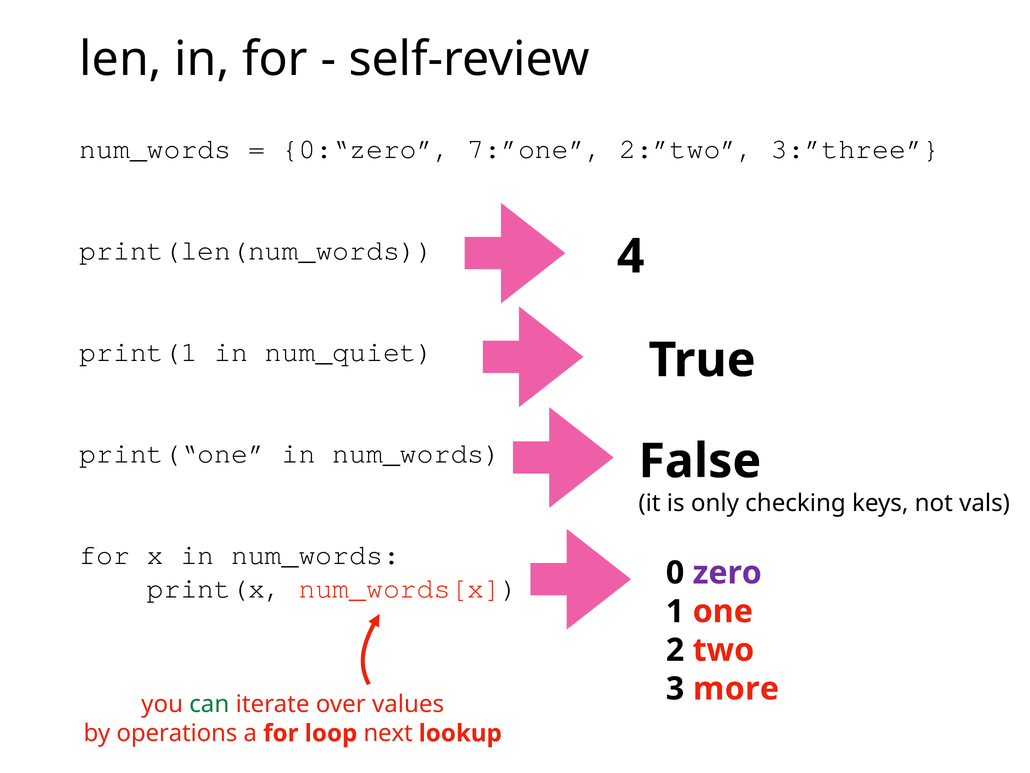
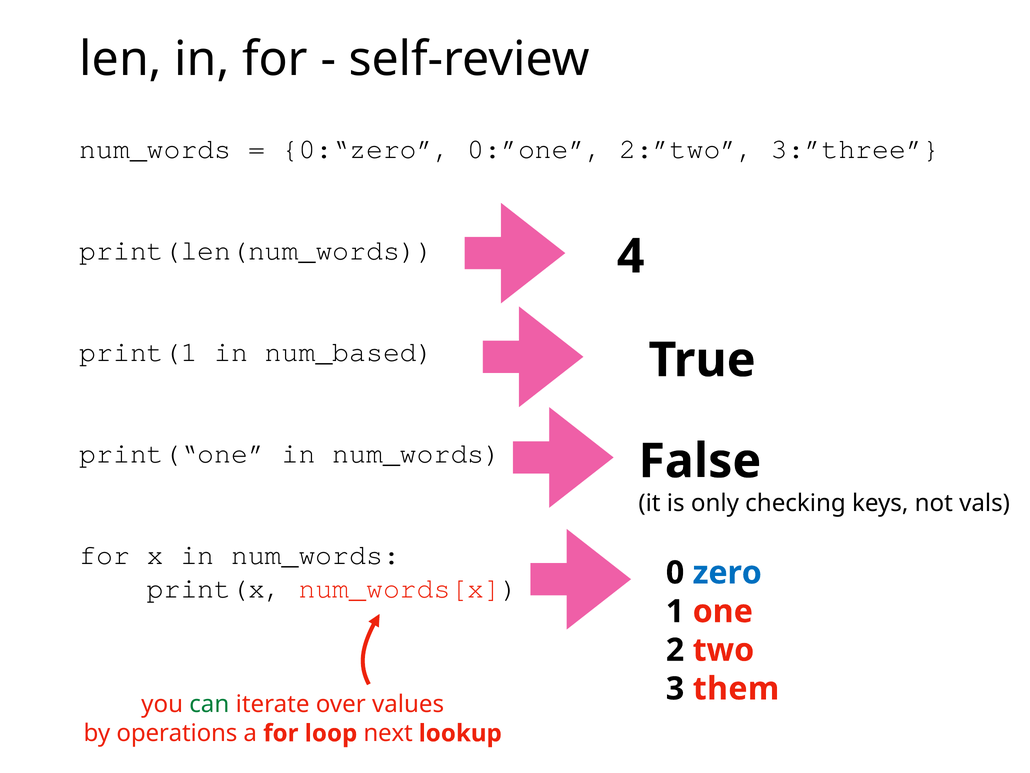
7:”one: 7:”one -> 0:”one (535, 149)
num_quiet: num_quiet -> num_based (349, 352)
zero colour: purple -> blue (727, 572)
more: more -> them (736, 688)
